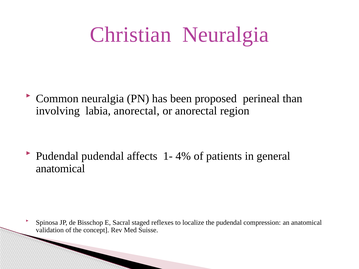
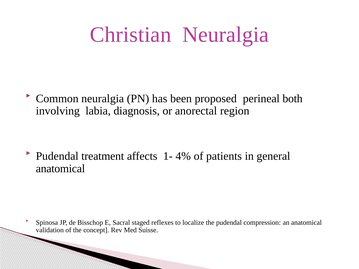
than: than -> both (293, 99)
labia anorectal: anorectal -> diagnosis (137, 111)
Pudendal pudendal: pudendal -> treatment (103, 156)
